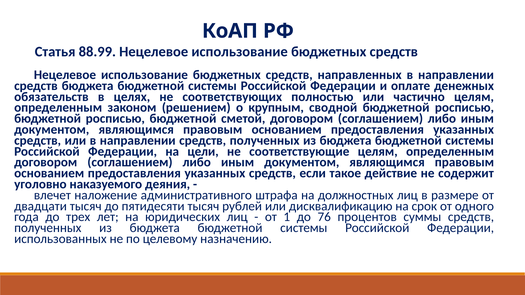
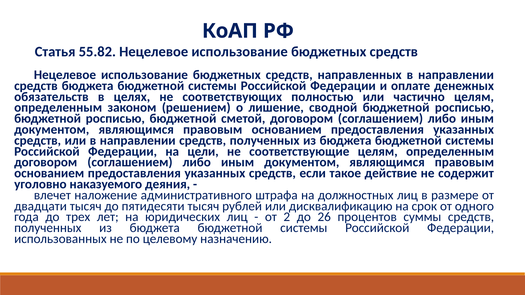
88.99: 88.99 -> 55.82 (97, 52)
крупным: крупным -> лишение (276, 108)
1: 1 -> 2 (287, 217)
76: 76 -> 26 (324, 217)
